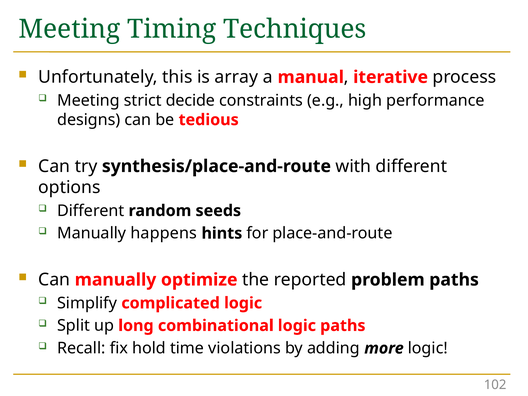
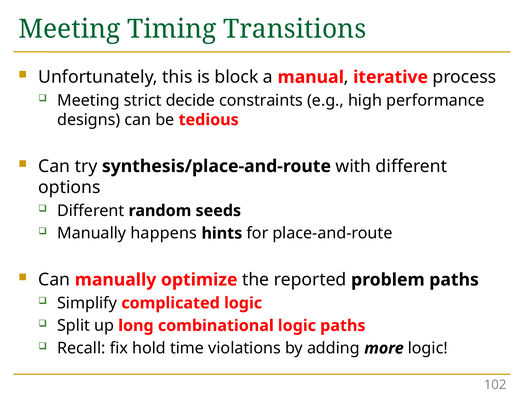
Techniques: Techniques -> Transitions (295, 29)
array: array -> block (236, 77)
